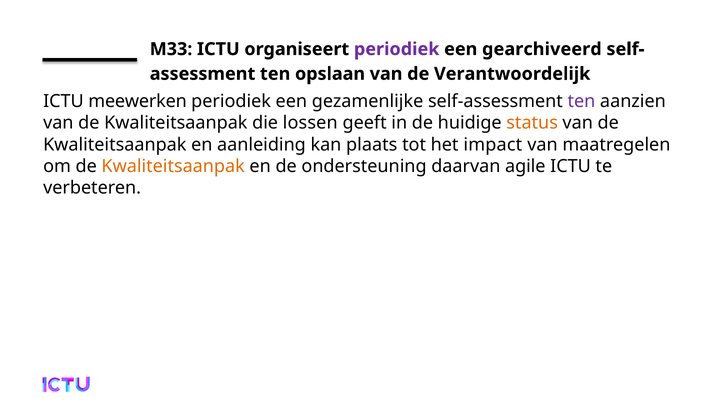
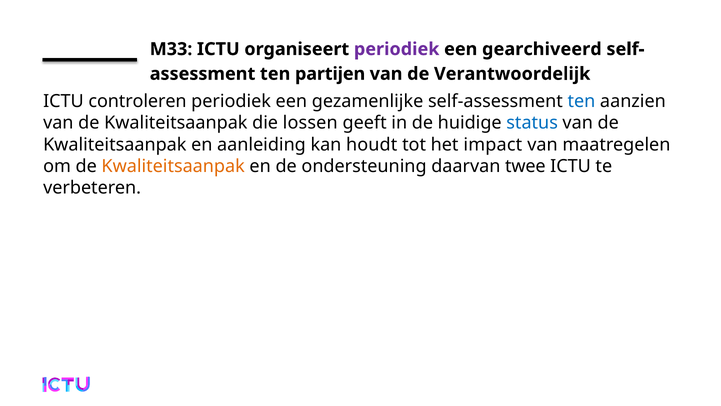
opslaan: opslaan -> partijen (330, 74)
meewerken: meewerken -> controleren (138, 101)
ten colour: purple -> blue (581, 101)
status colour: orange -> blue (532, 123)
plaats: plaats -> houdt (372, 144)
agile: agile -> twee (525, 166)
